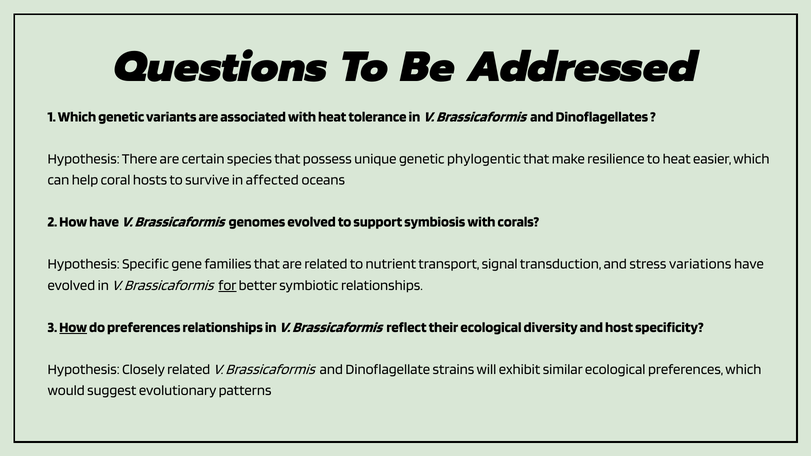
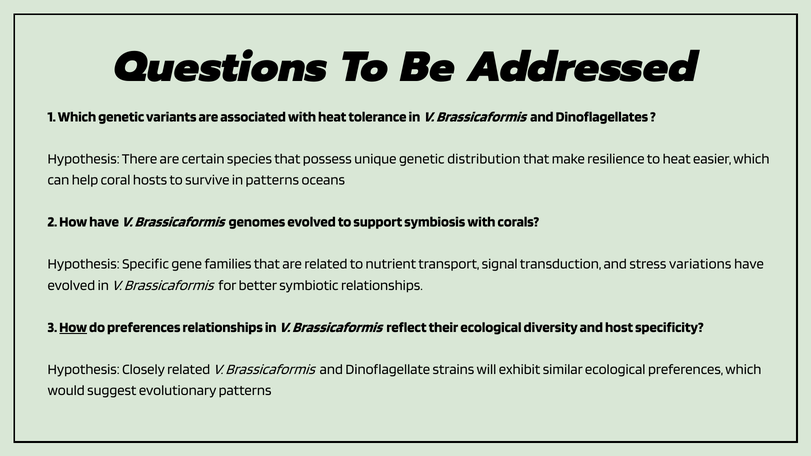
phylogentic: phylogentic -> distribution (484, 159)
in affected: affected -> patterns (272, 180)
for underline: present -> none (227, 285)
